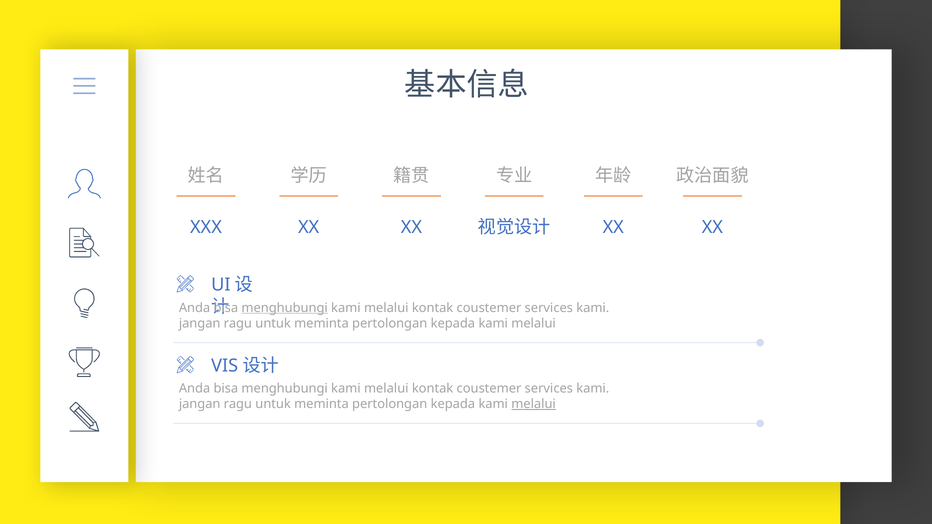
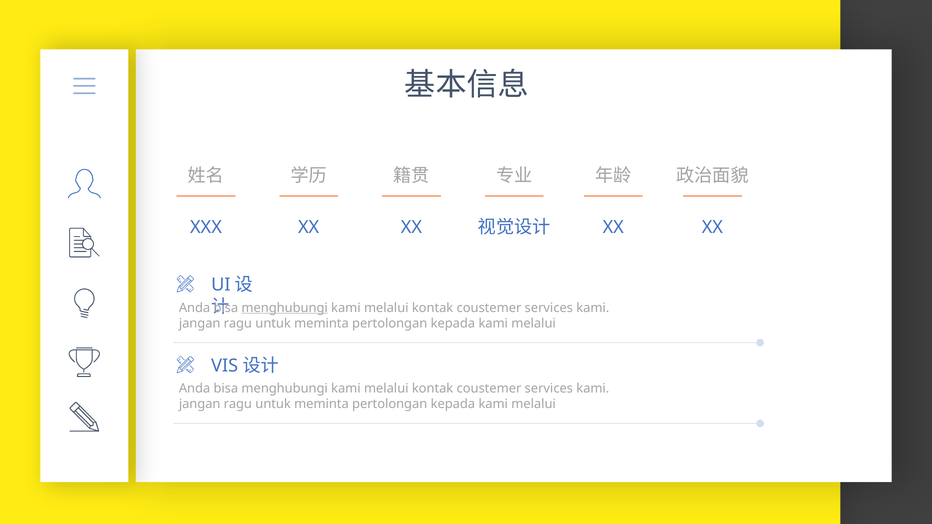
melalui underline: present -> none (534, 404)
